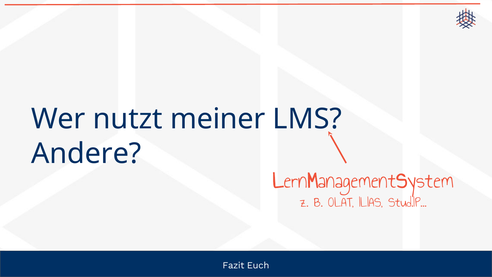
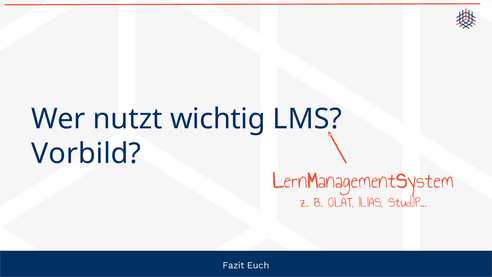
meiner: meiner -> wichtig (218, 119)
Andere: Andere -> Vorbild (86, 153)
